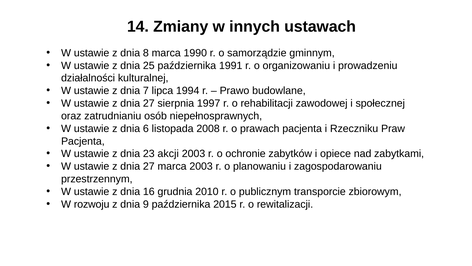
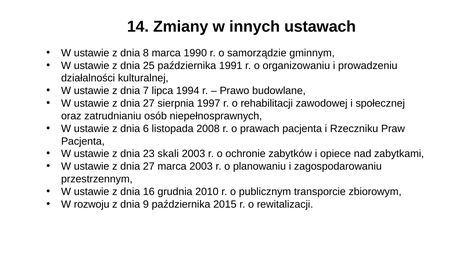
akcji: akcji -> skali (168, 154)
